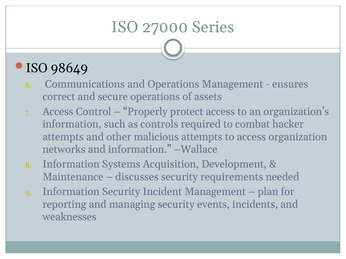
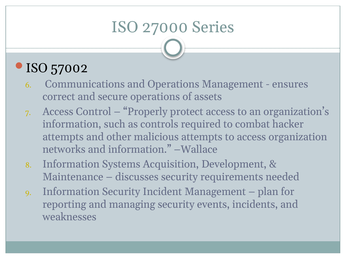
98649: 98649 -> 57002 (69, 68)
